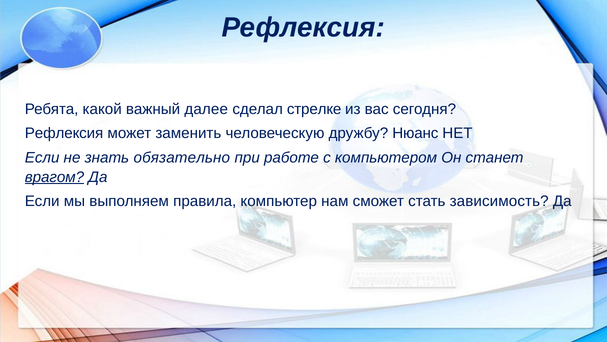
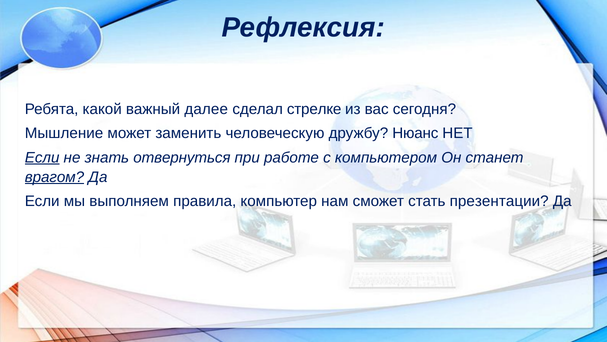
Рефлексия: Рефлексия -> Мышление (64, 133)
Если underline: none -> present (42, 157)
обязательно: обязательно -> отвернуться (182, 157)
зависимость: зависимость -> презентации (499, 201)
